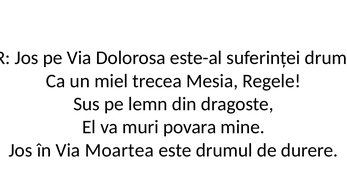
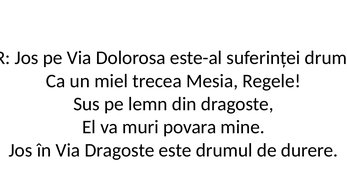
Via Moartea: Moartea -> Dragoste (119, 150)
